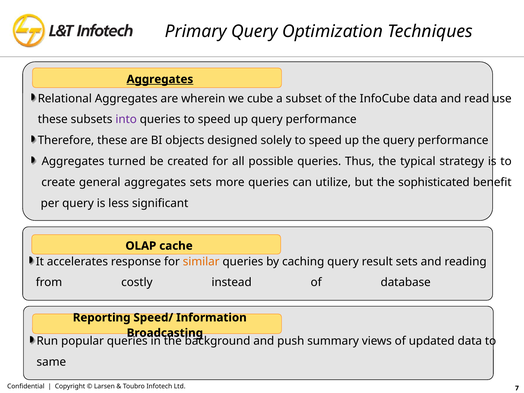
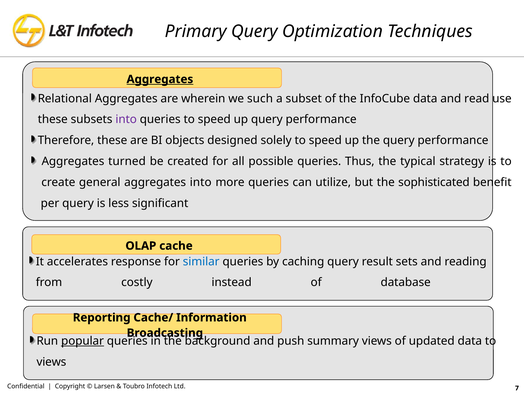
cube: cube -> such (260, 99)
aggregates sets: sets -> into (201, 182)
similar colour: orange -> blue (201, 262)
Speed/: Speed/ -> Cache/ (153, 318)
popular underline: none -> present (83, 341)
same: same -> views (51, 362)
